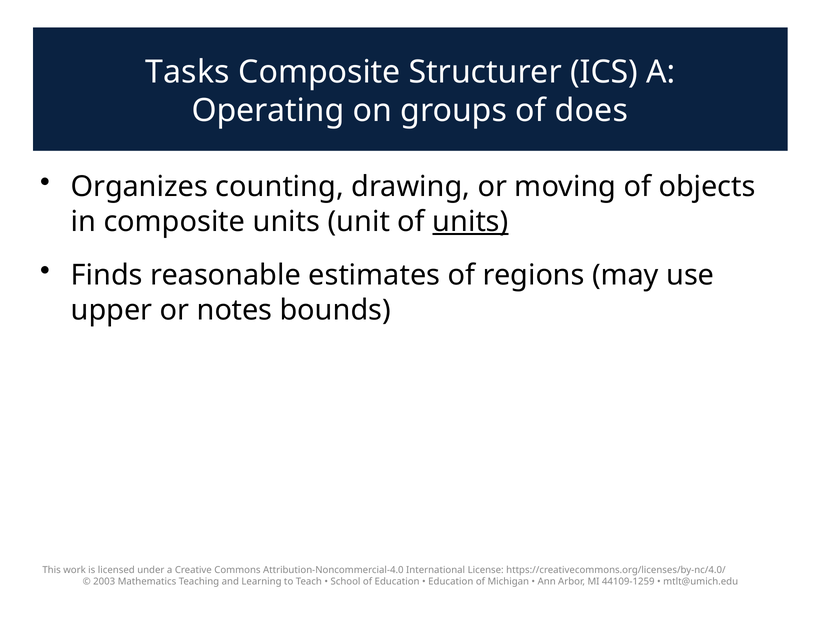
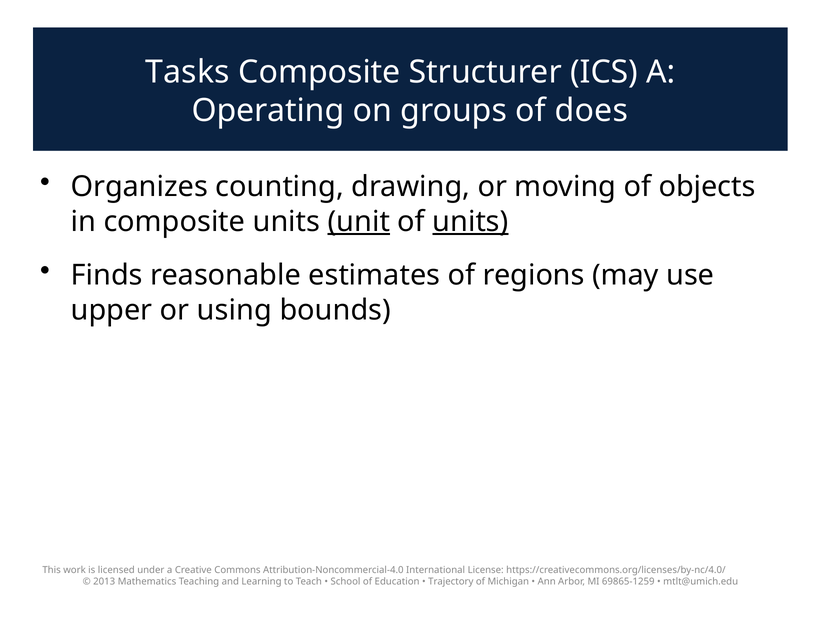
unit underline: none -> present (359, 221)
notes: notes -> using (234, 310)
2003: 2003 -> 2013 (104, 581)
Education: Education -> Trajectory (451, 581)
44109-1259: 44109-1259 -> 69865-1259 (628, 581)
